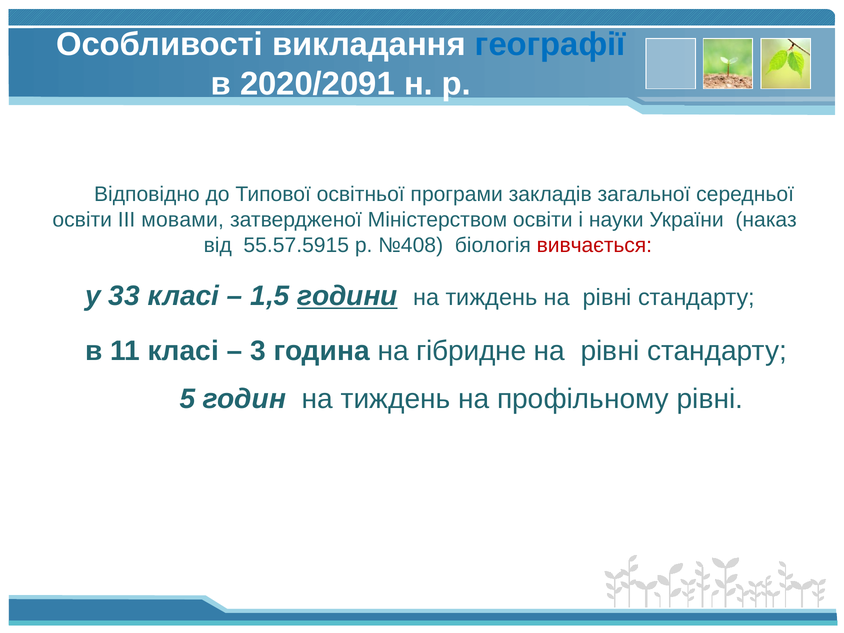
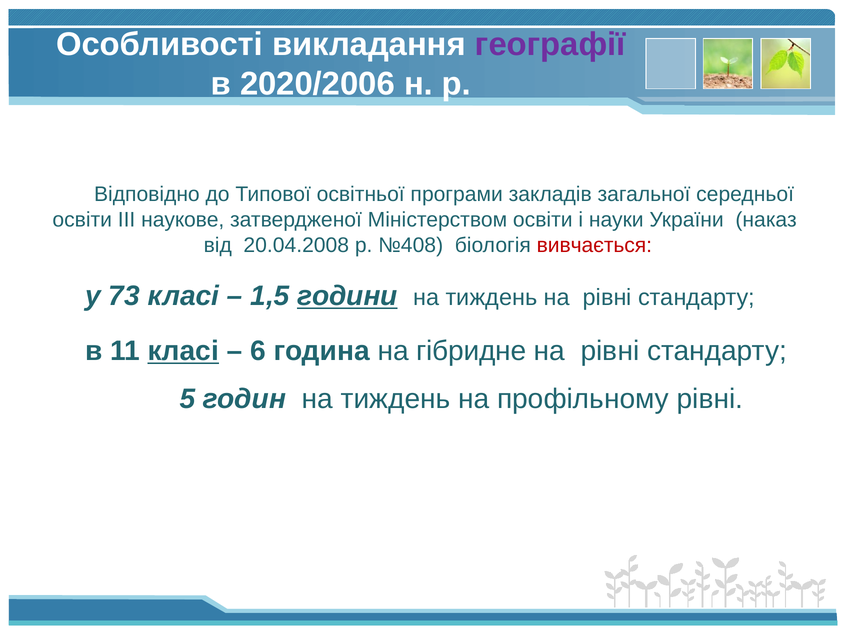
географії colour: blue -> purple (550, 45)
2020/2091: 2020/2091 -> 2020/2006 (317, 84)
мовами: мовами -> наукове (183, 220)
55.57.5915: 55.57.5915 -> 20.04.2008 (296, 245)
33: 33 -> 73 (124, 296)
класі underline: none -> present (183, 351)
3: 3 -> 6 (258, 351)
